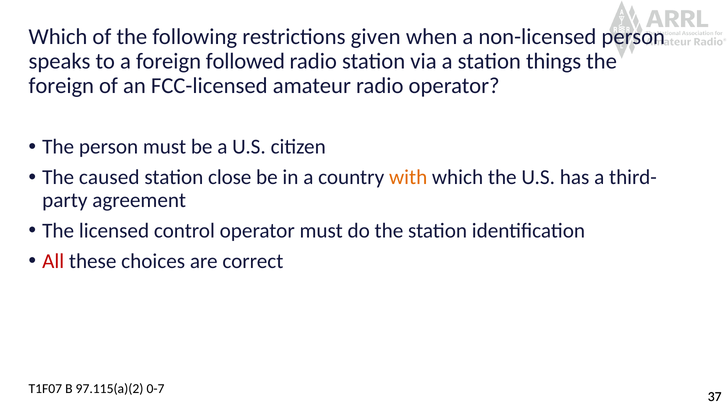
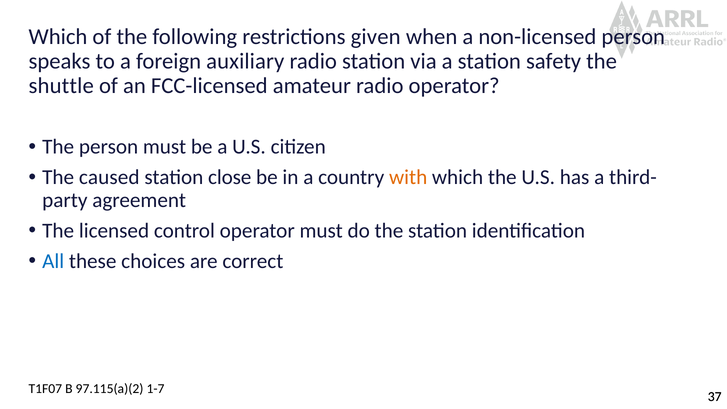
followed: followed -> auxiliary (245, 61)
things: things -> safety (554, 61)
foreign: foreign -> shuttle (61, 86)
All colour: red -> blue (53, 261)
0-7: 0-7 -> 1-7 (156, 389)
